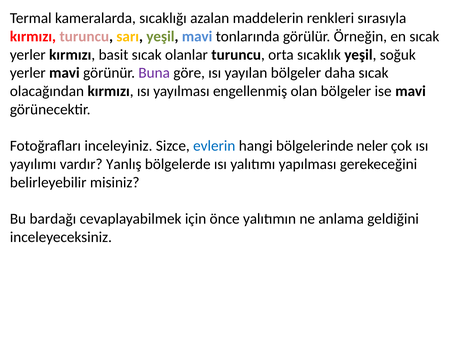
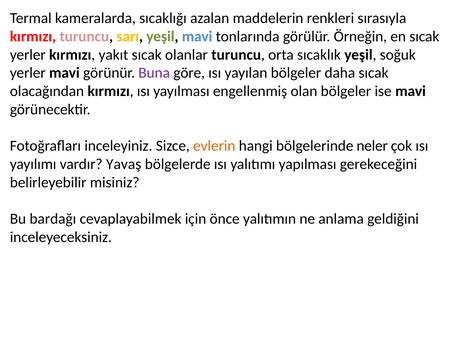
basit: basit -> yakıt (113, 55)
evlerin colour: blue -> orange (214, 146)
Yanlış: Yanlış -> Yavaş (124, 164)
